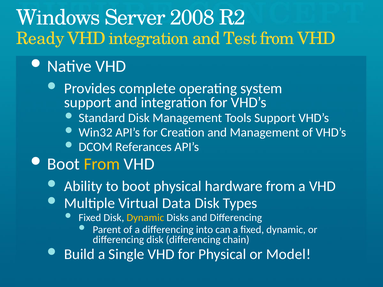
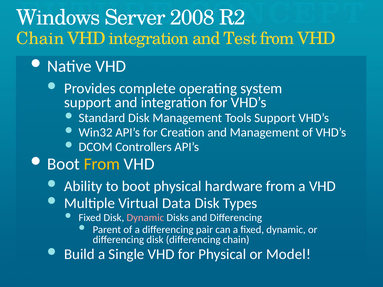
Ready: Ready -> Chain (40, 38)
Referances: Referances -> Controllers (143, 147)
Dynamic colour: yellow -> pink (145, 218)
into: into -> pair (204, 230)
